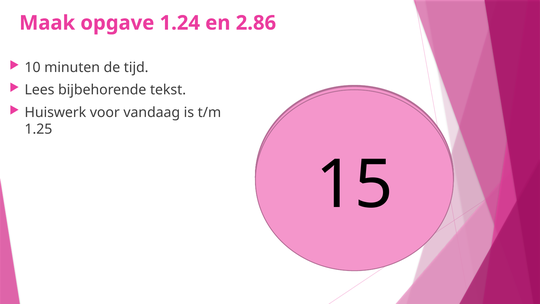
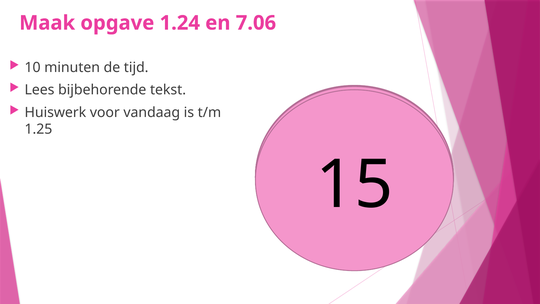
2.86: 2.86 -> 7.06 (256, 23)
